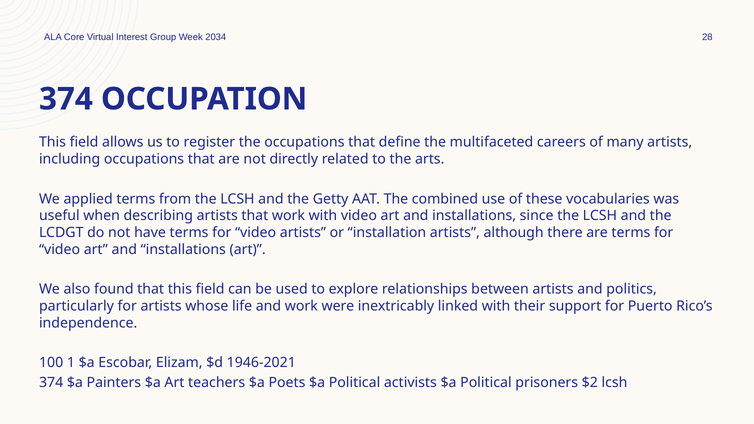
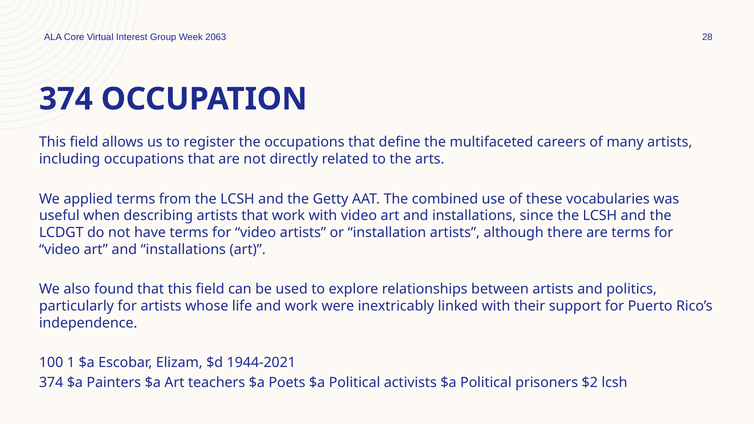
2034: 2034 -> 2063 (216, 37)
1946-2021: 1946-2021 -> 1944-2021 (261, 363)
